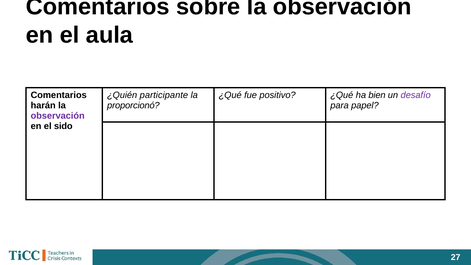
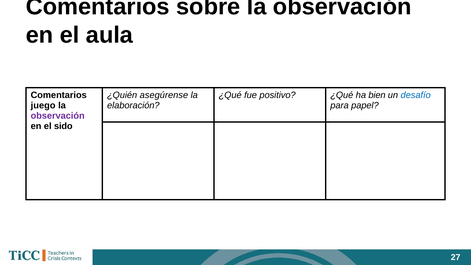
participante: participante -> asegúrense (164, 95)
desafío colour: purple -> blue (416, 95)
harán: harán -> juego (43, 106)
proporcionó: proporcionó -> elaboración (133, 106)
